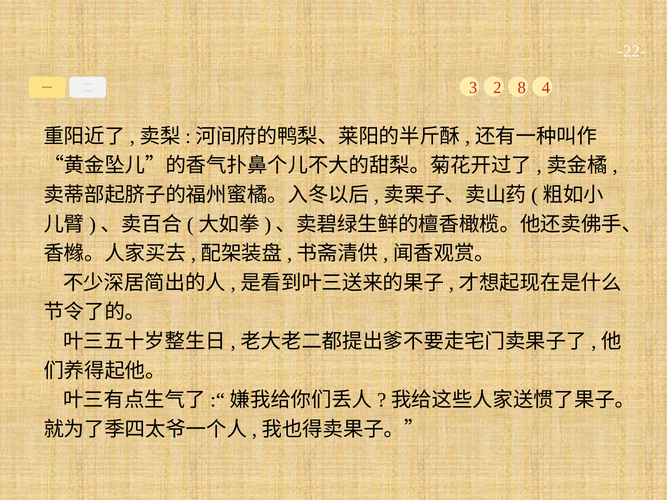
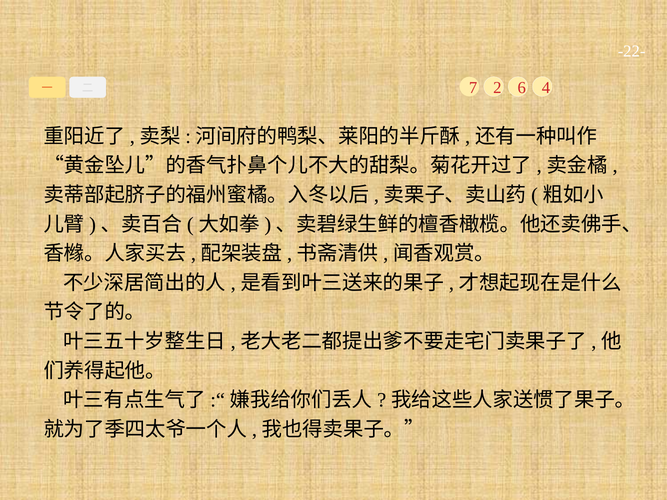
3: 3 -> 7 (473, 88)
8: 8 -> 6 (522, 88)
